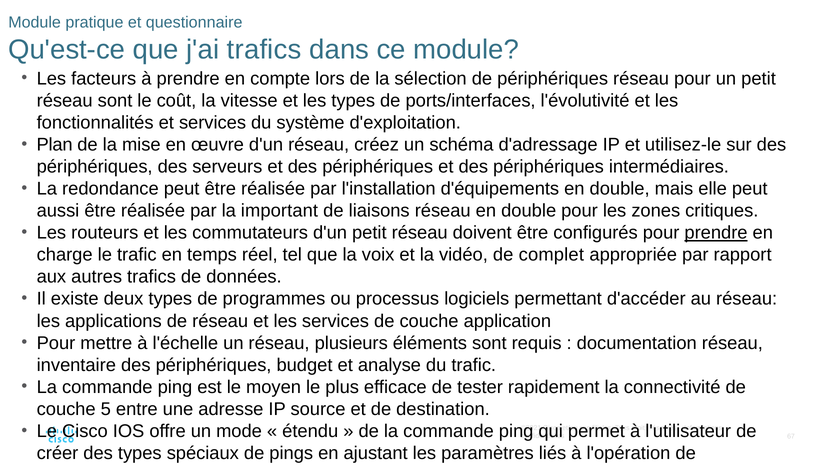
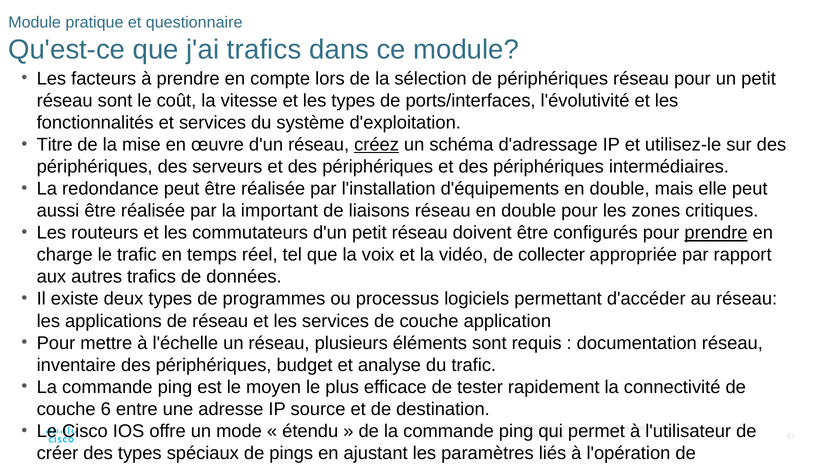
Plan: Plan -> Titre (55, 145)
créez underline: none -> present (377, 145)
complet: complet -> collecter (551, 255)
5: 5 -> 6 (106, 409)
